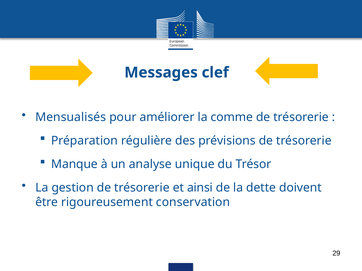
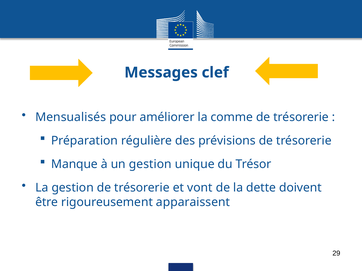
un analyse: analyse -> gestion (150, 164)
ainsi: ainsi -> vont (200, 188)
conservation: conservation -> apparaissent (193, 202)
